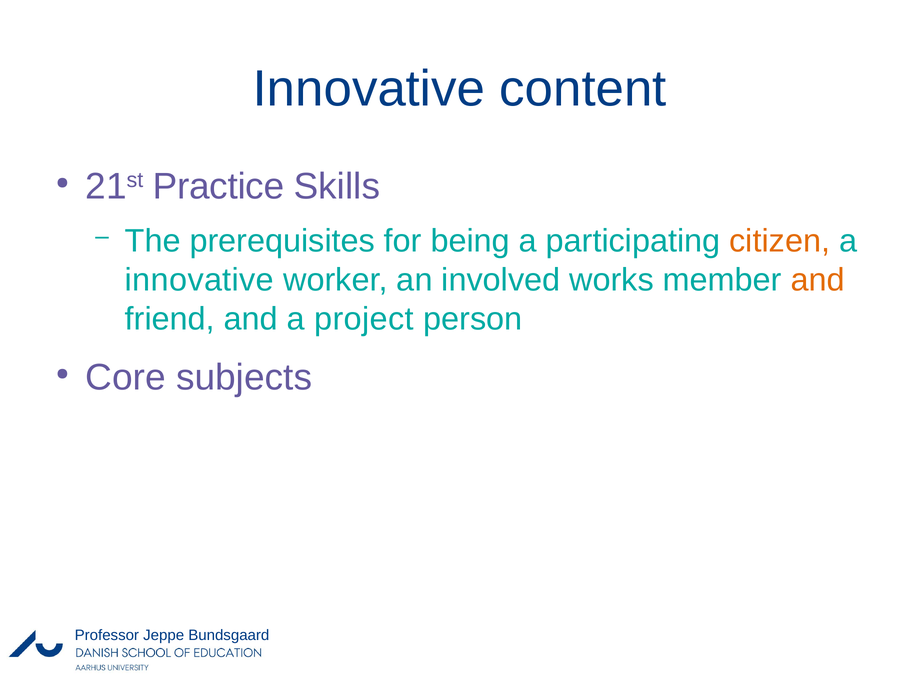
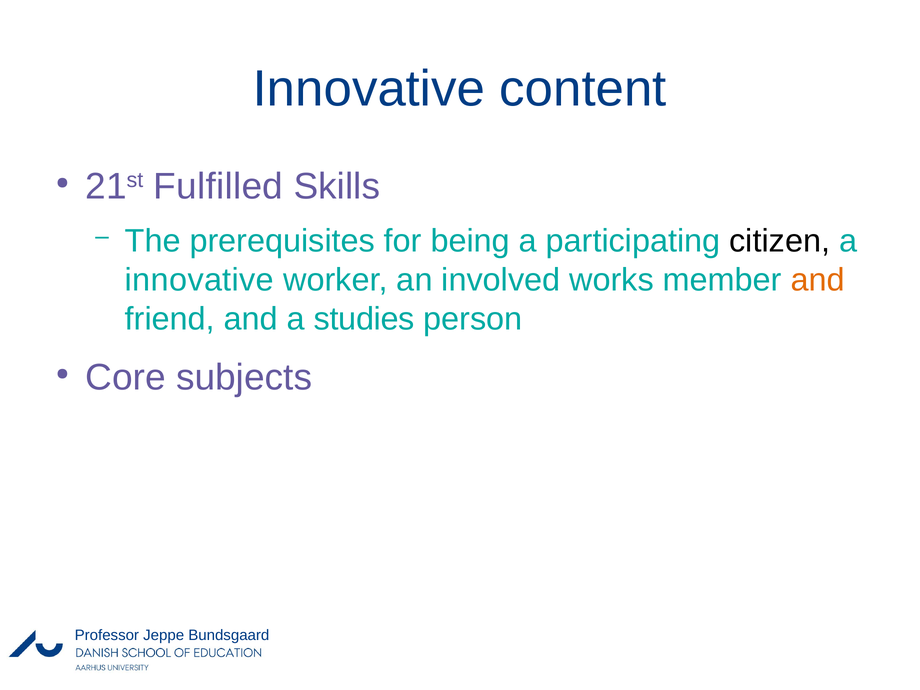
Practice: Practice -> Fulfilled (218, 186)
citizen colour: orange -> black (780, 241)
project: project -> studies (364, 319)
